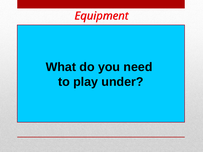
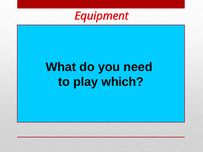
under: under -> which (123, 82)
